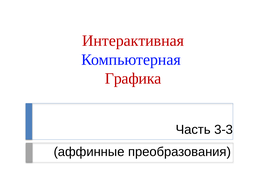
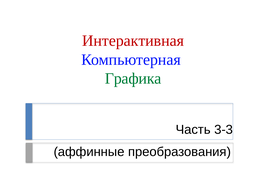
Графика colour: red -> green (133, 79)
